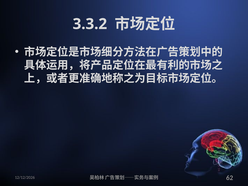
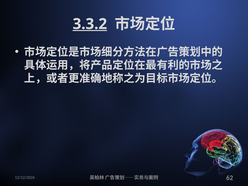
3.3.2 underline: none -> present (90, 24)
